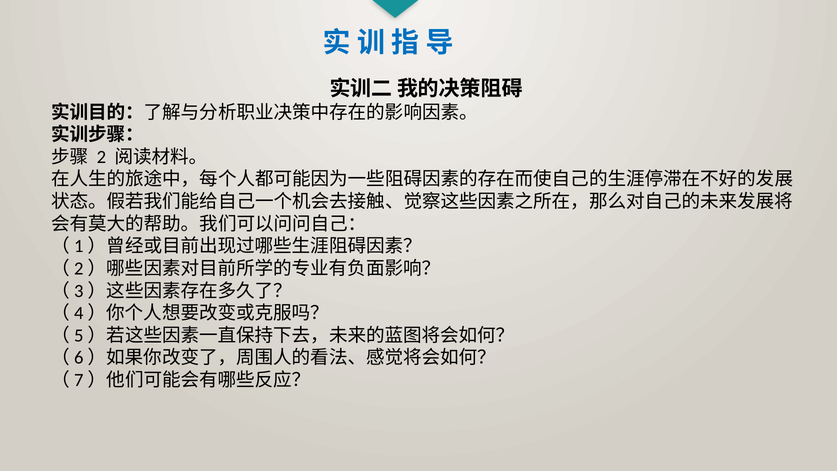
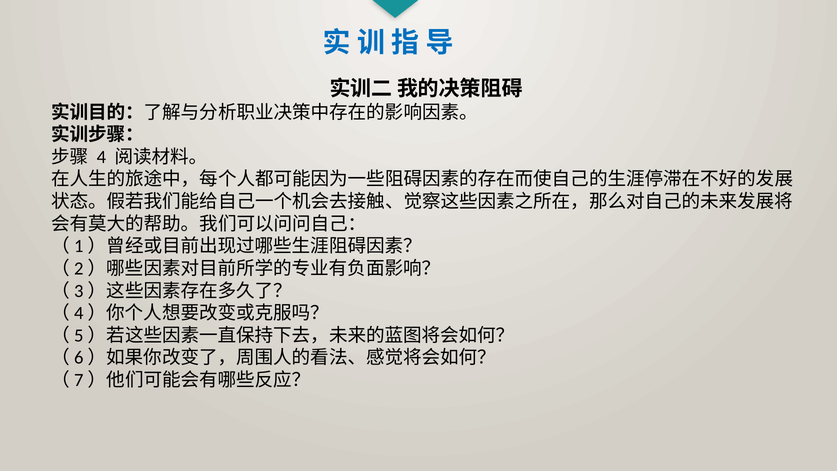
2: 2 -> 4 (101, 157)
